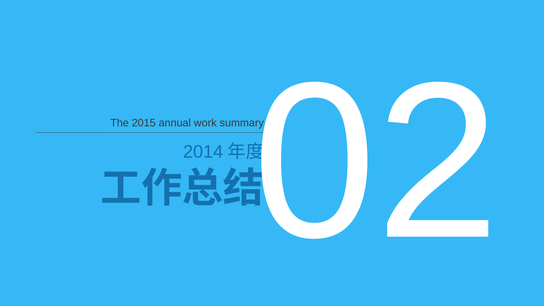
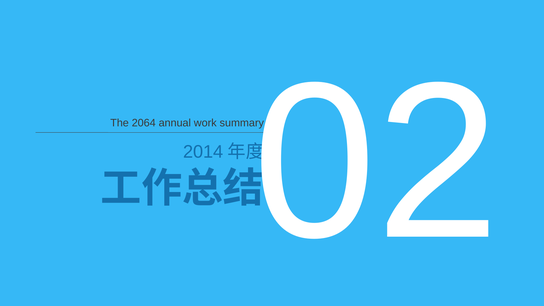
2015: 2015 -> 2064 (144, 123)
